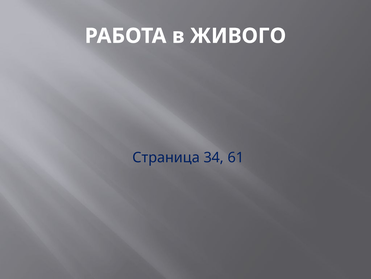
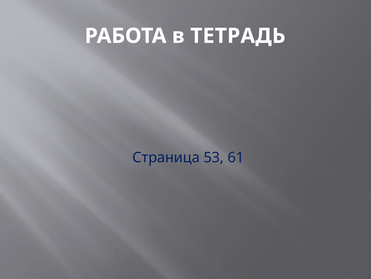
ЖИВОГО: ЖИВОГО -> ТЕТРАДЬ (238, 36)
34: 34 -> 53 (214, 157)
